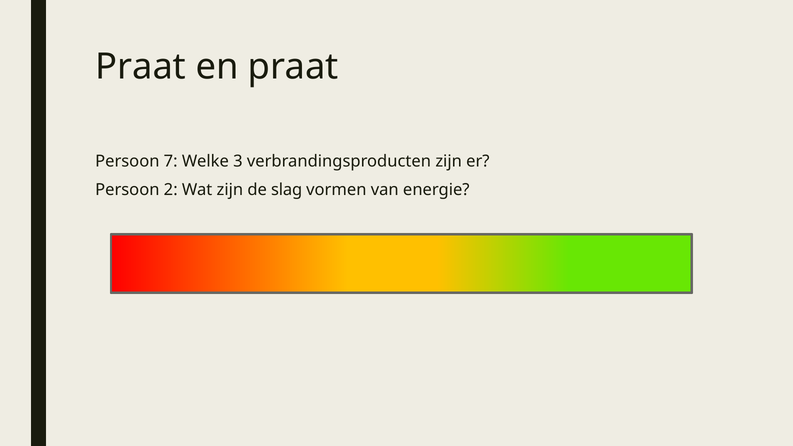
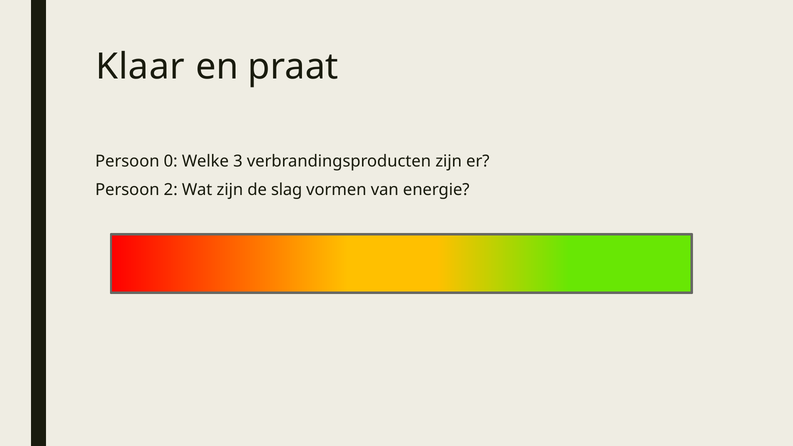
Praat: Praat -> Klaar (140, 67)
7: 7 -> 0 (171, 161)
